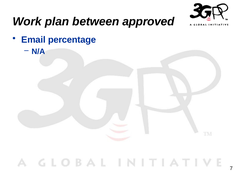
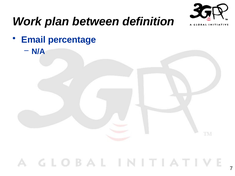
approved: approved -> definition (148, 22)
